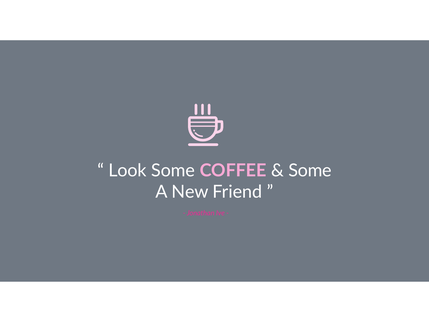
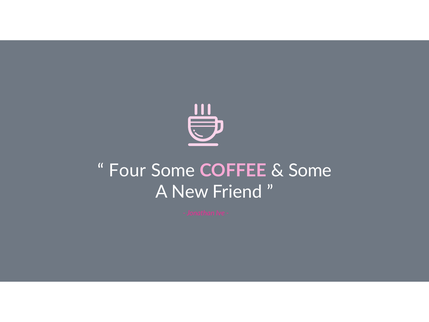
Look: Look -> Four (127, 170)
